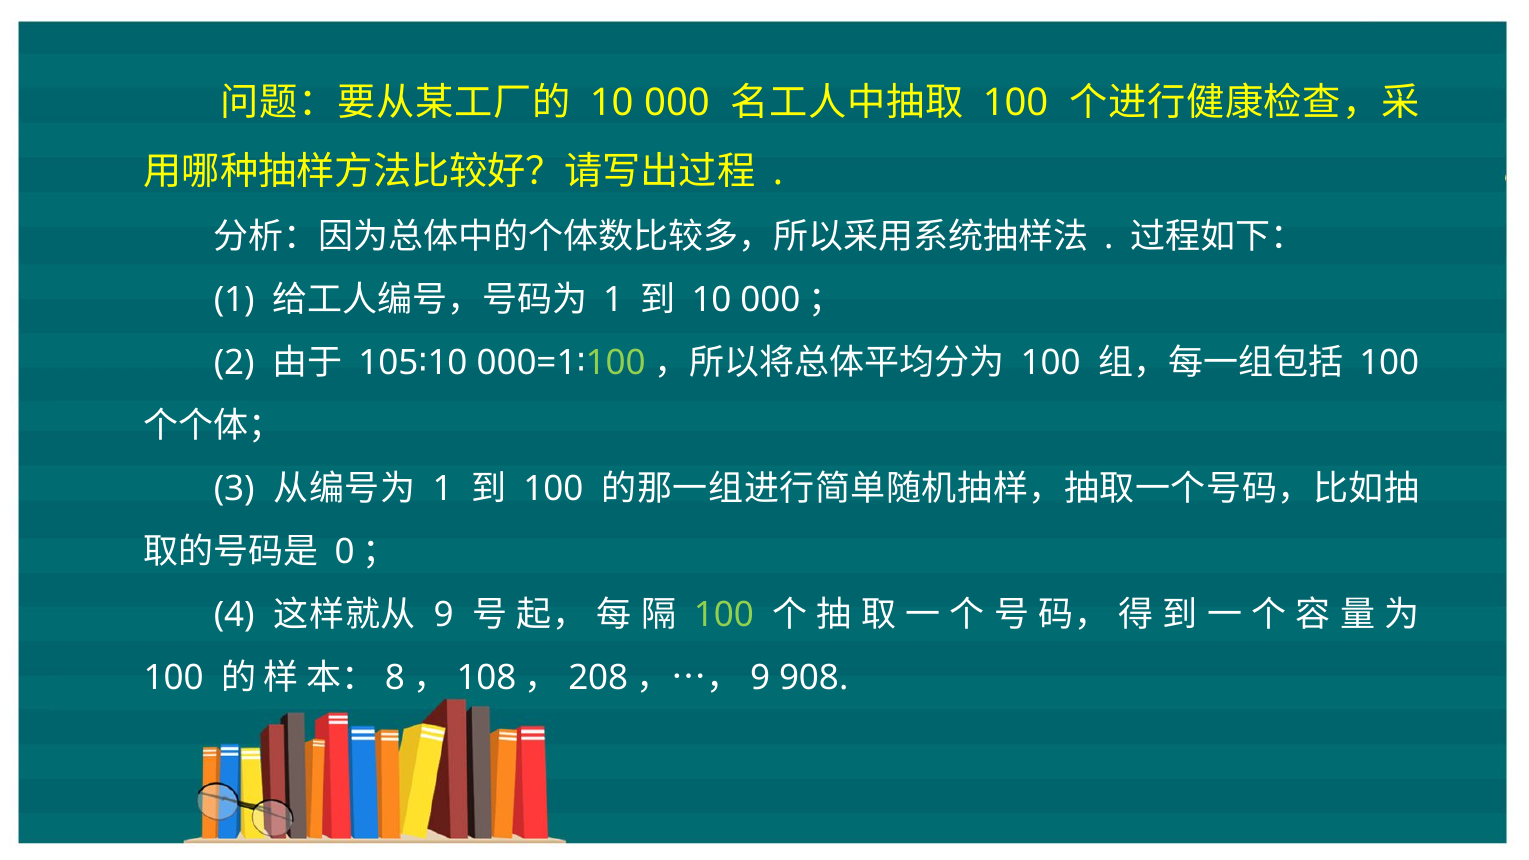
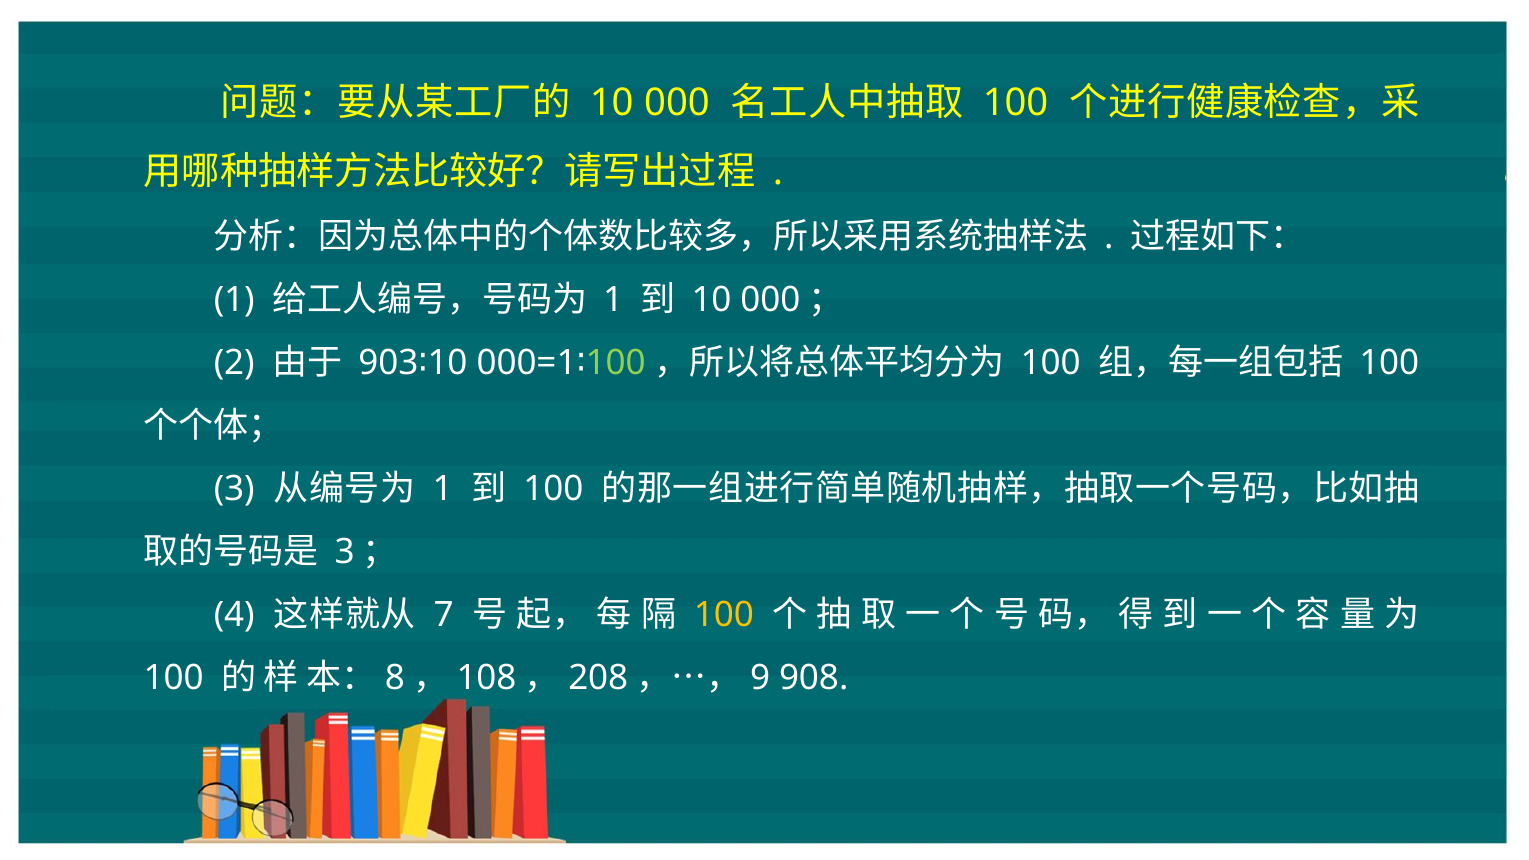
105: 105 -> 903 (388, 363)
0: 0 -> 3 (345, 552)
9: 9 -> 7 (444, 615)
100 colour: light green -> yellow (724, 615)
